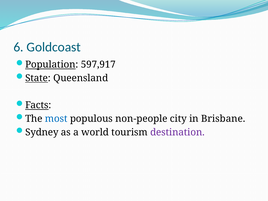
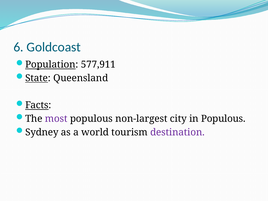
597,917: 597,917 -> 577,911 (98, 65)
most colour: blue -> purple (56, 119)
non-people: non-people -> non-largest (141, 119)
in Brisbane: Brisbane -> Populous (223, 119)
